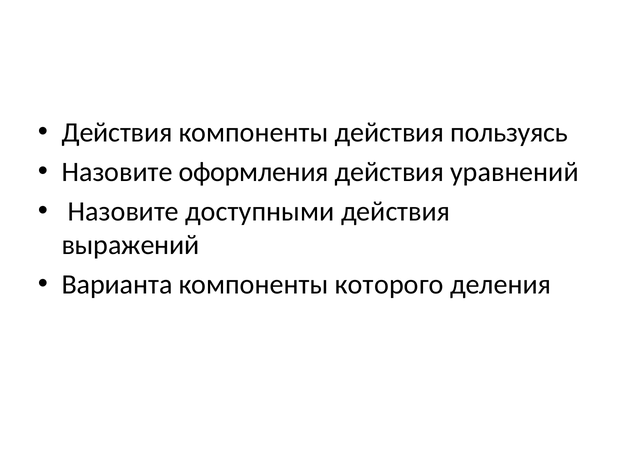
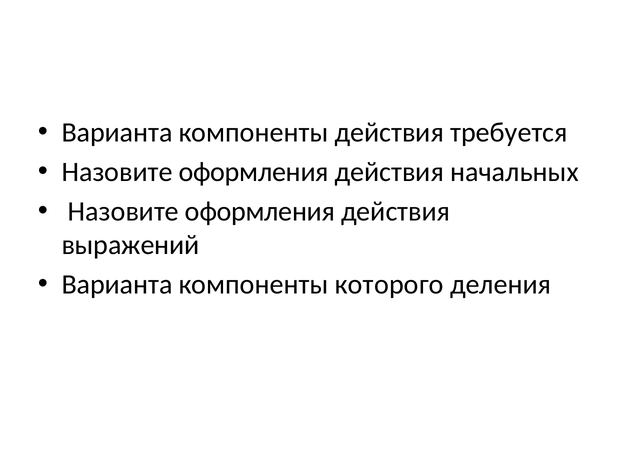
Действия: Действия -> Варианта (117, 133)
пользуясь: пользуясь -> требуется (509, 133)
уравнений: уравнений -> начальных (514, 172)
доступными: доступными -> оформления (260, 211)
